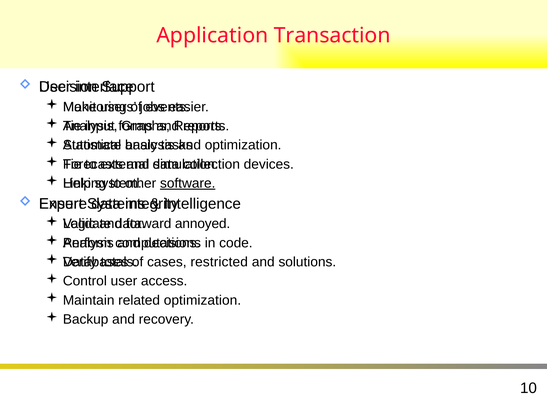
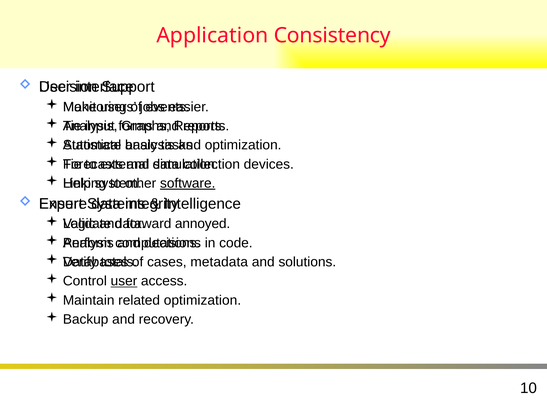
Transaction: Transaction -> Consistency (332, 36)
restricted: restricted -> metadata (219, 262)
user underline: none -> present (124, 281)
